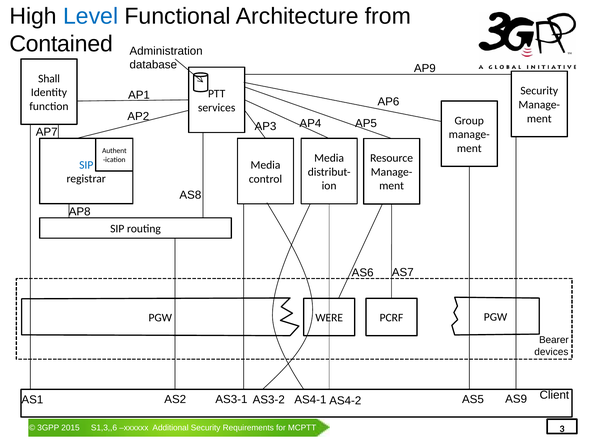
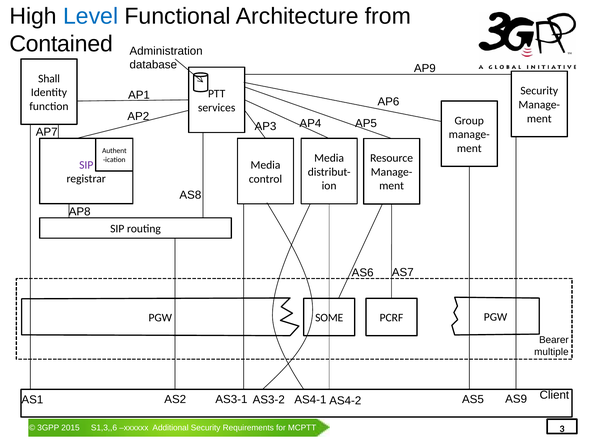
SIP colour: blue -> purple (86, 165)
WERE: WERE -> SOME (329, 318)
devices: devices -> multiple (551, 352)
